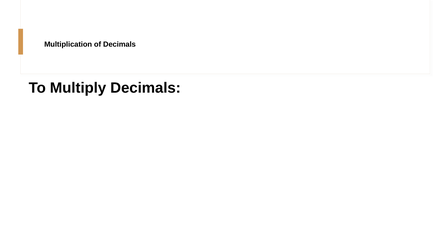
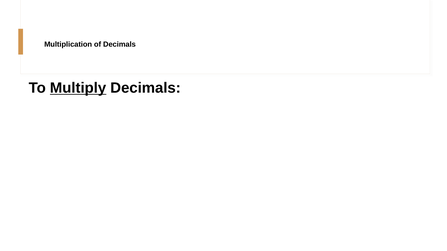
Multiply underline: none -> present (78, 88)
